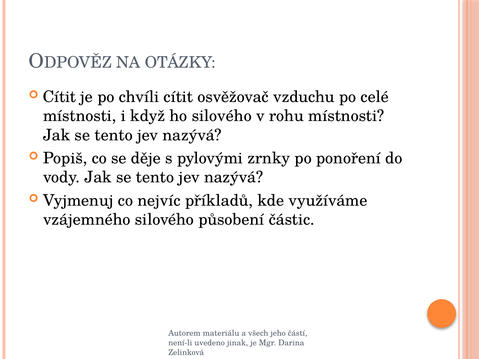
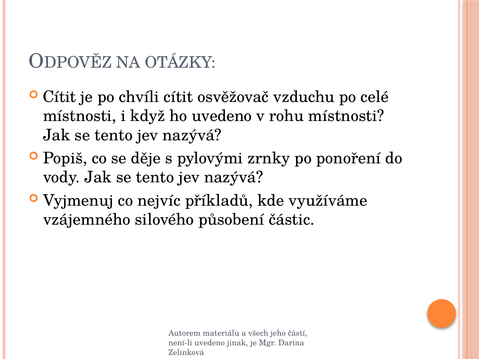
ho silového: silového -> uvedeno (222, 116)
